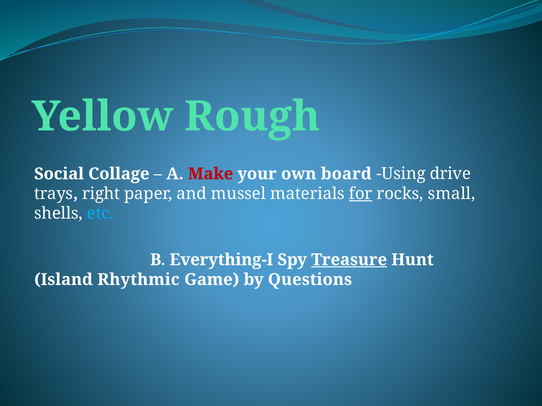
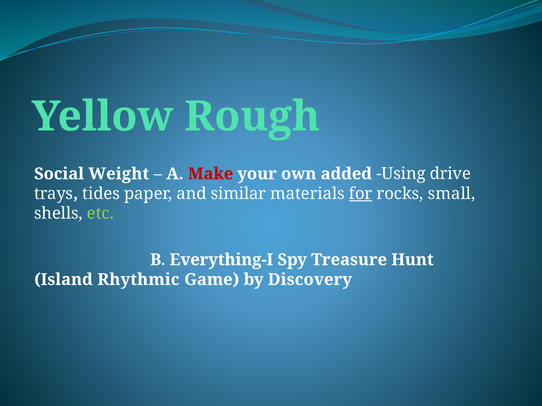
Collage: Collage -> Weight (119, 174)
board: board -> added (346, 174)
right: right -> tides (101, 194)
mussel: mussel -> similar (239, 194)
etc colour: light blue -> light green (100, 214)
Treasure underline: present -> none (349, 260)
Questions: Questions -> Discovery (310, 280)
